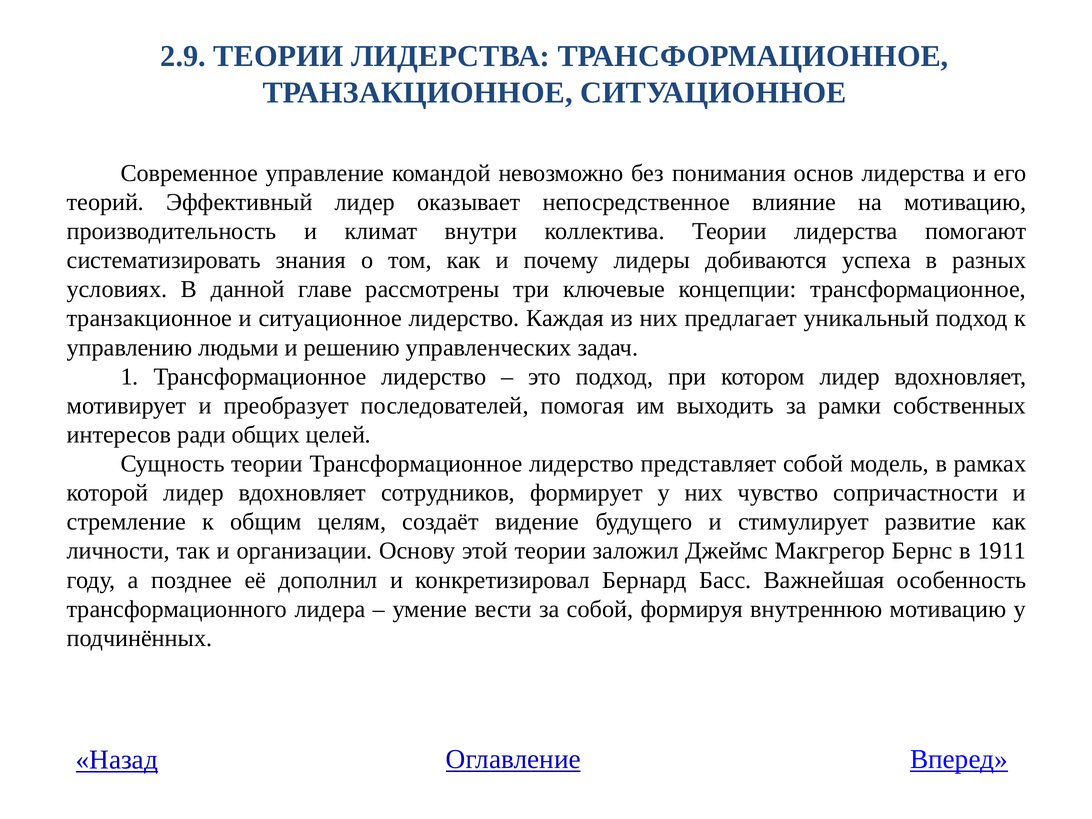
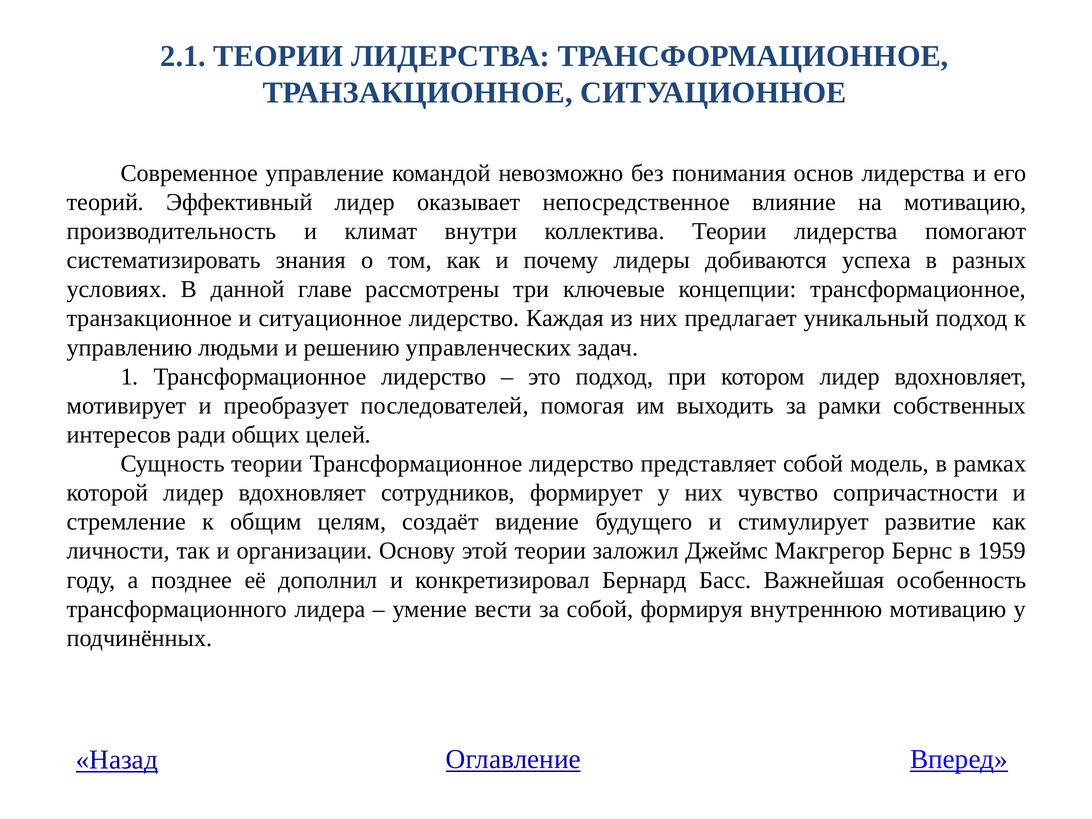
2.9: 2.9 -> 2.1 (183, 56)
1911: 1911 -> 1959 (1002, 551)
